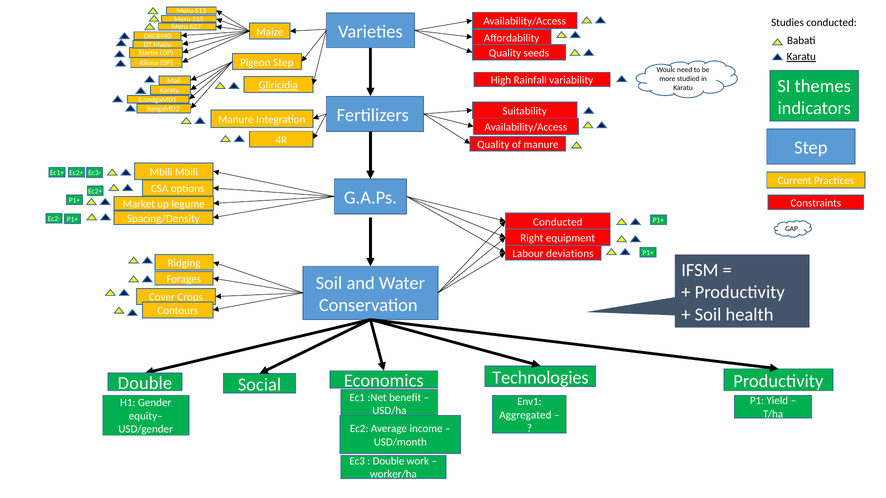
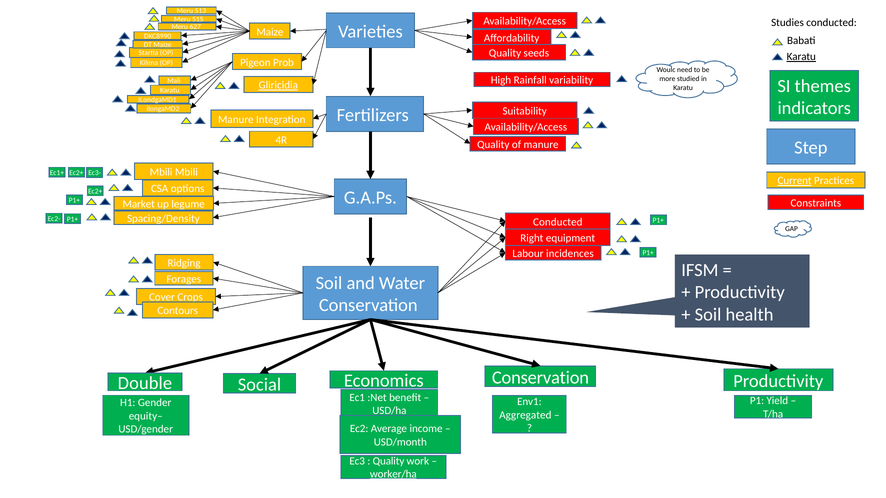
Pigeon Step: Step -> Prob (283, 62)
Current underline: none -> present (795, 181)
deviations: deviations -> incidences (570, 254)
Technologies: Technologies -> Conservation (540, 378)
Double: Double -> Quality (389, 461)
worker/ha underline: none -> present (393, 475)
